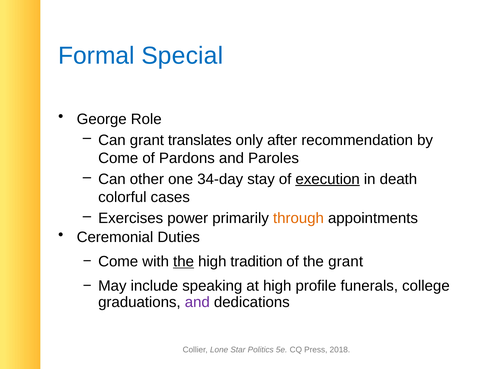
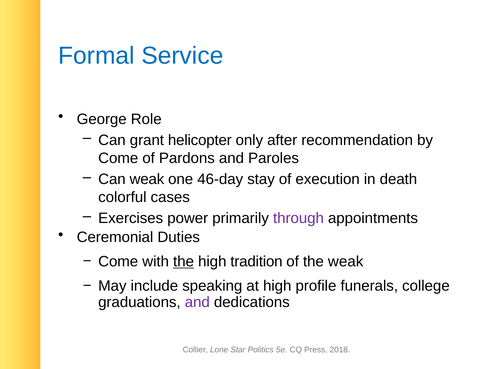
Special: Special -> Service (182, 56)
translates: translates -> helicopter (200, 140)
Can other: other -> weak (147, 179)
34-day: 34-day -> 46-day (220, 179)
execution underline: present -> none (328, 179)
through colour: orange -> purple (298, 218)
the grant: grant -> weak (346, 262)
